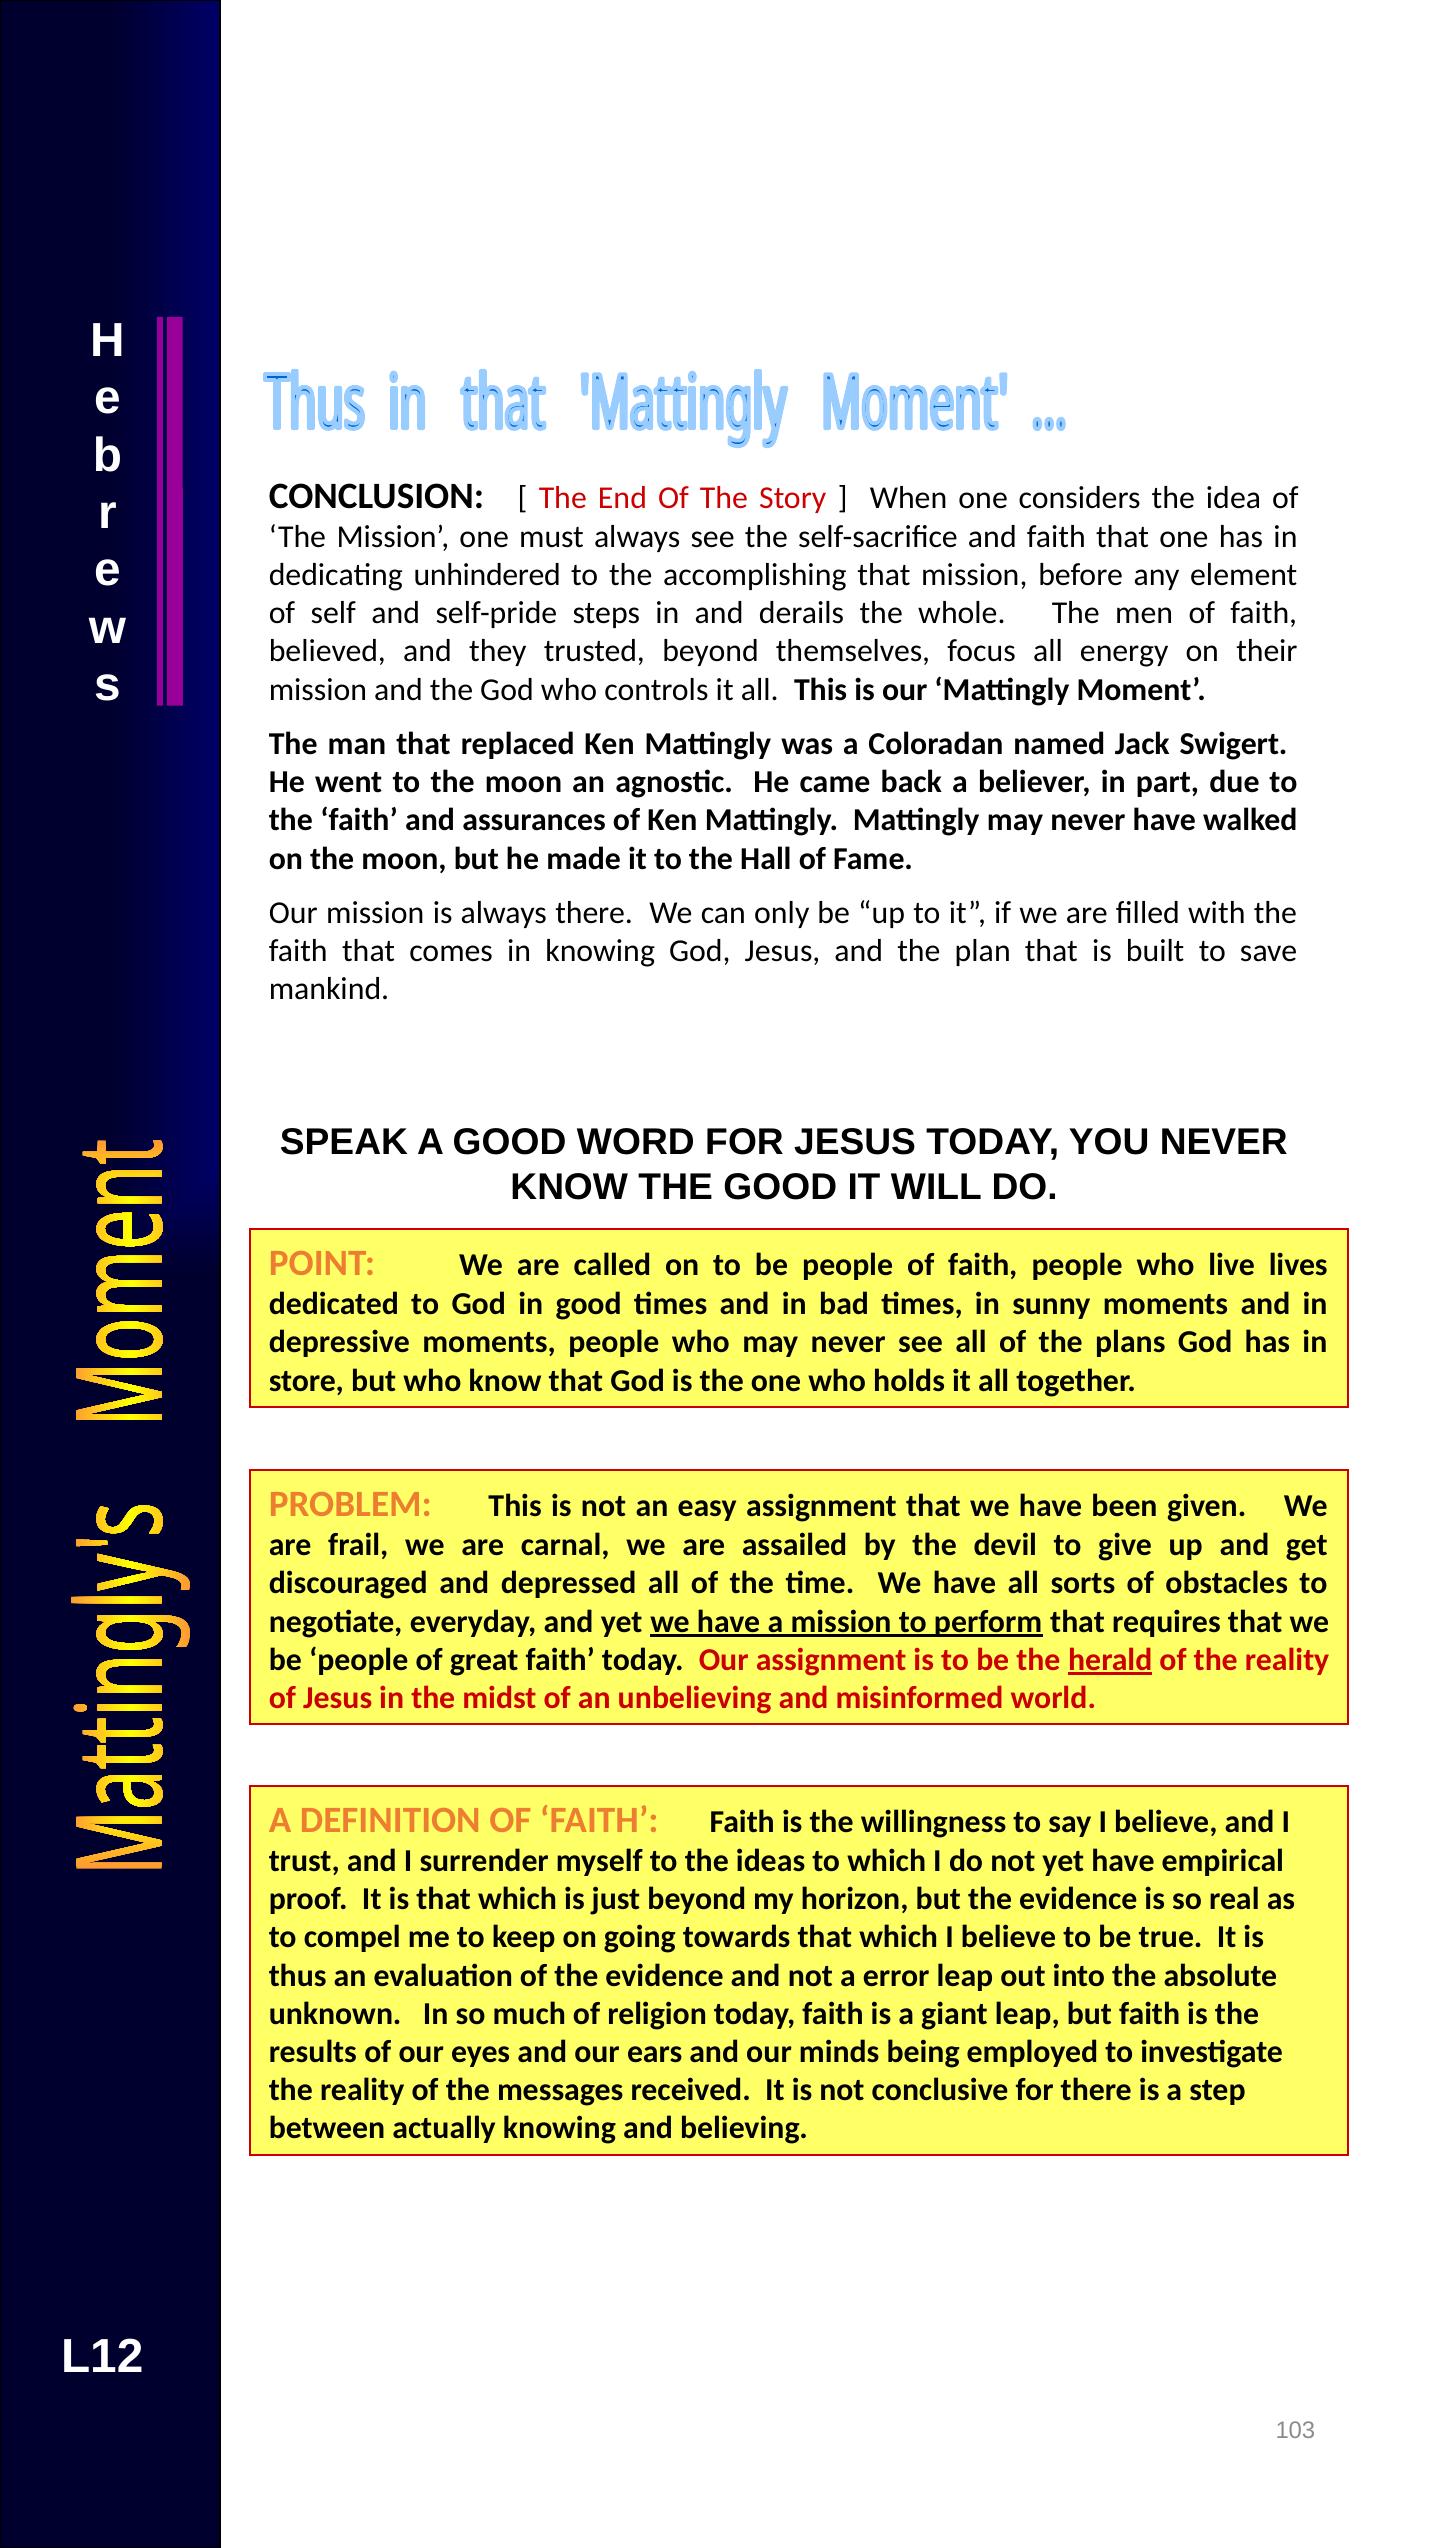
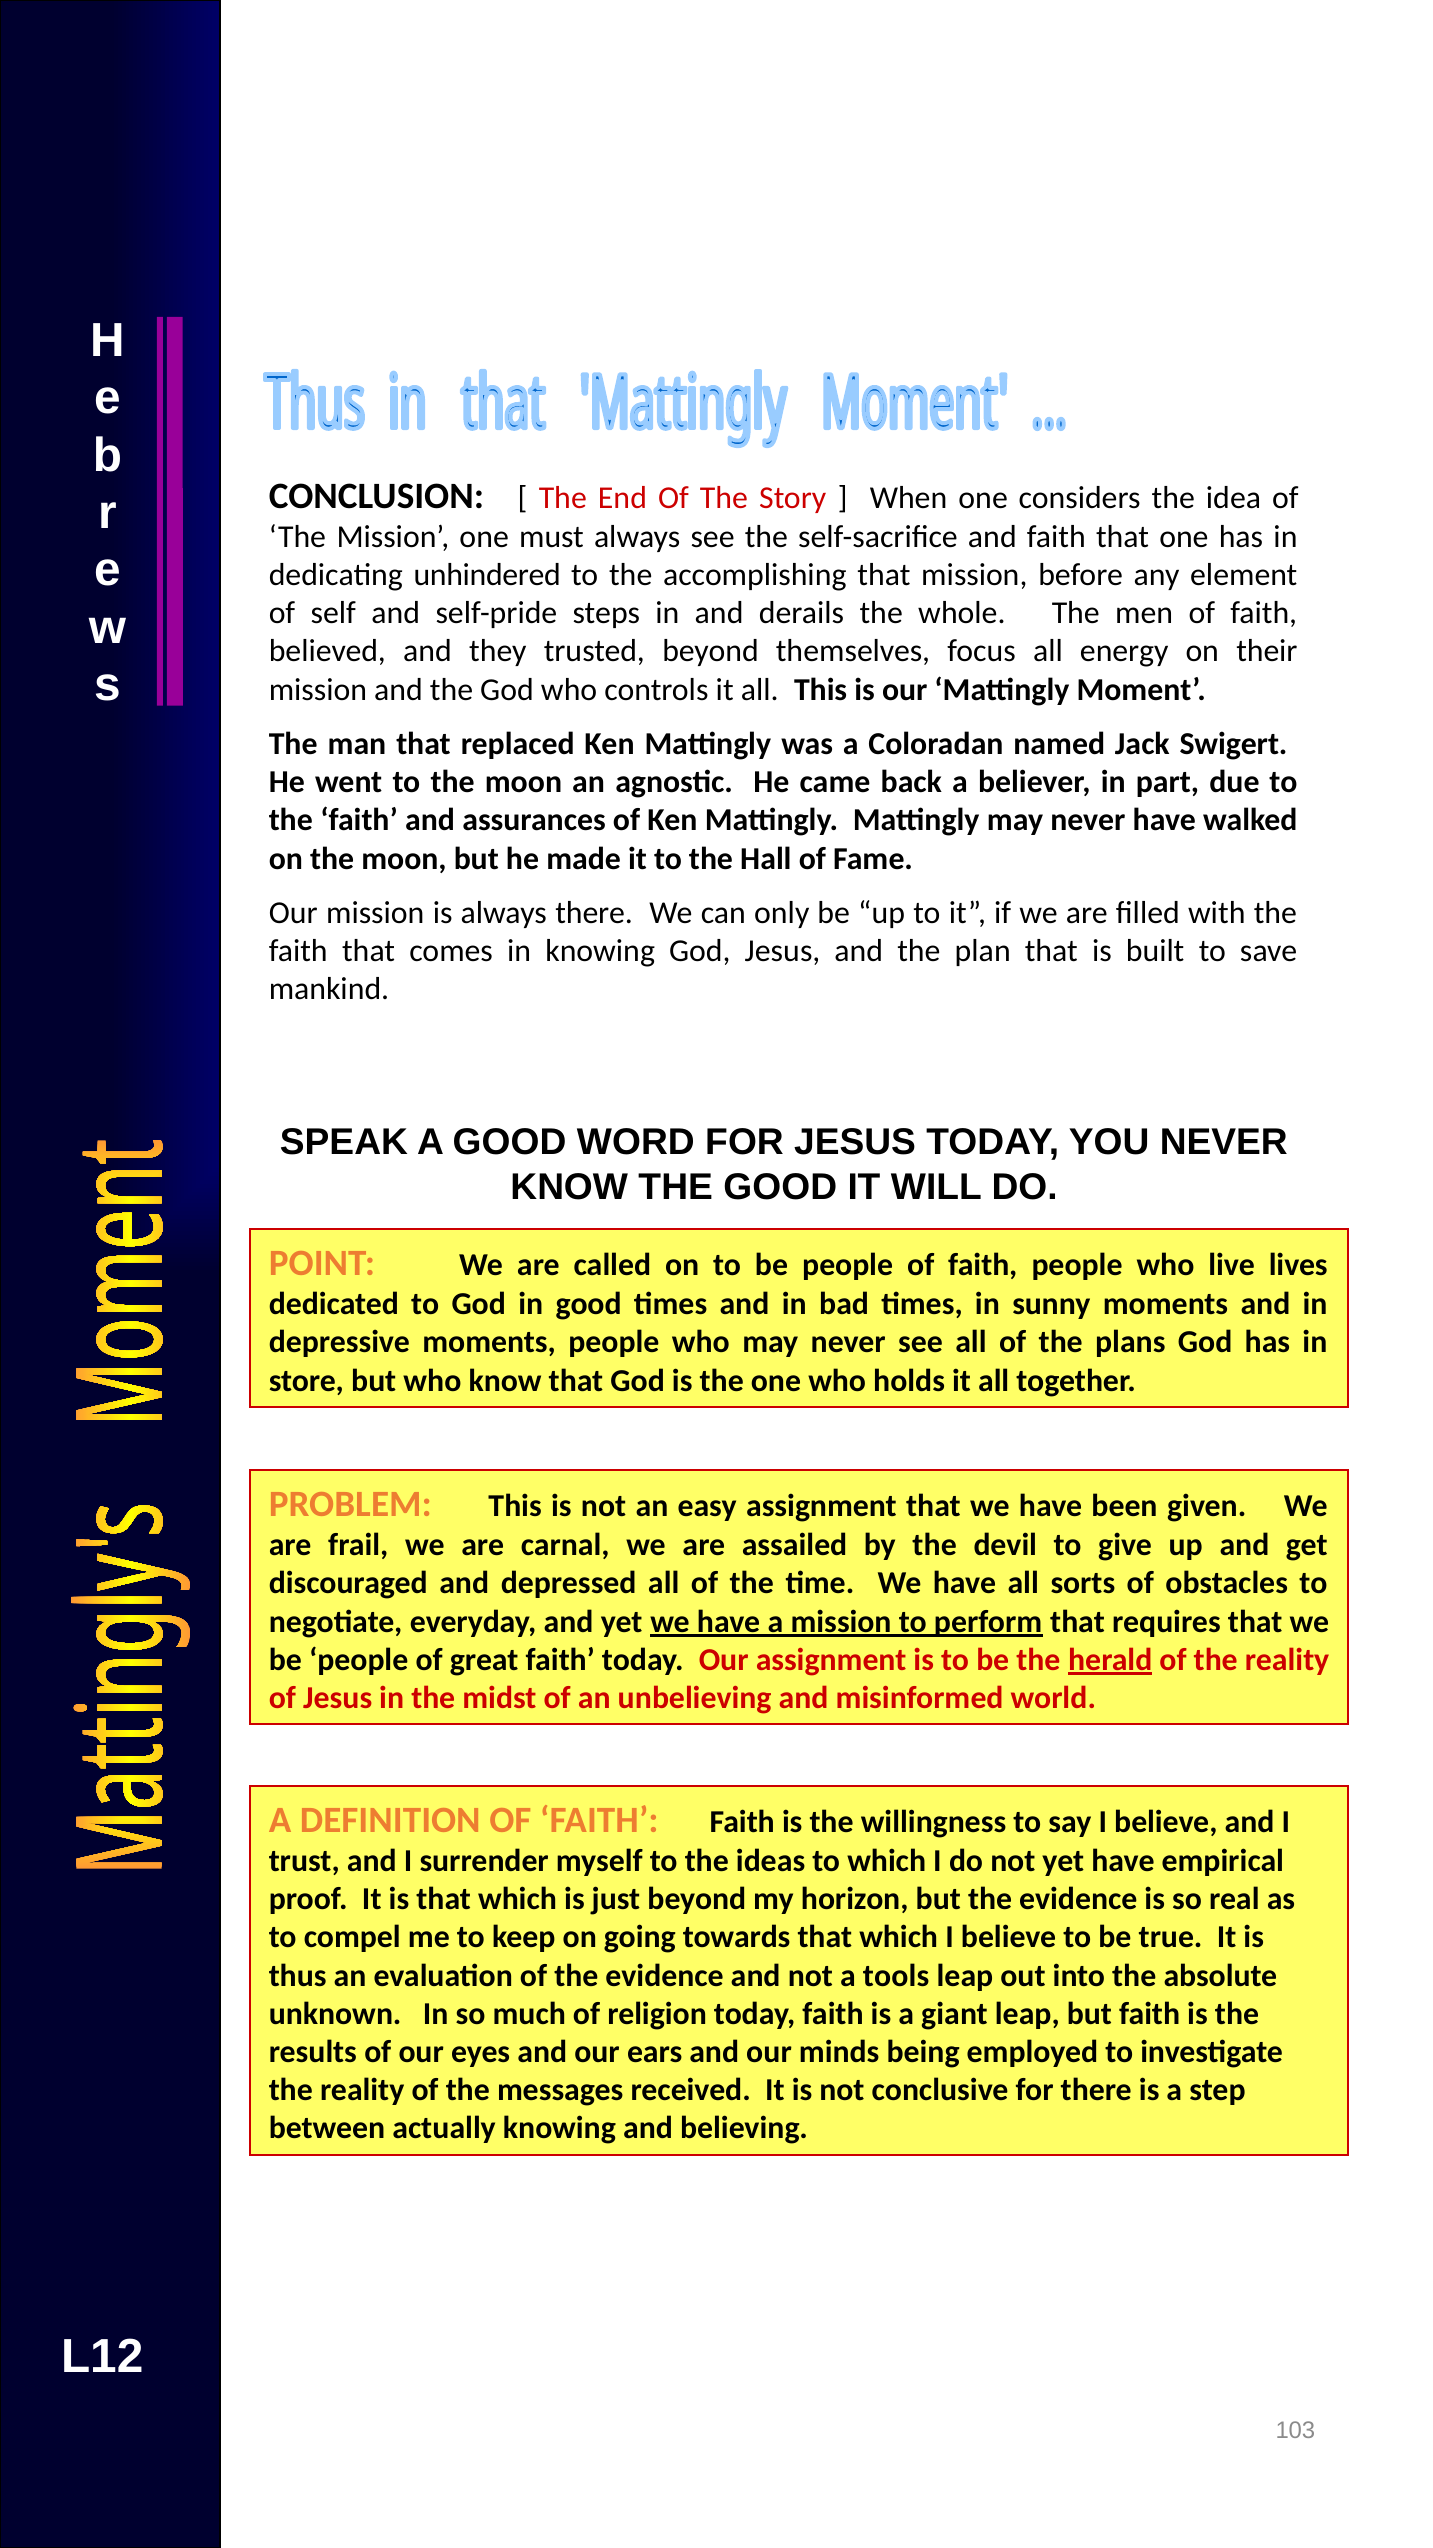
error: error -> tools (896, 1975)
